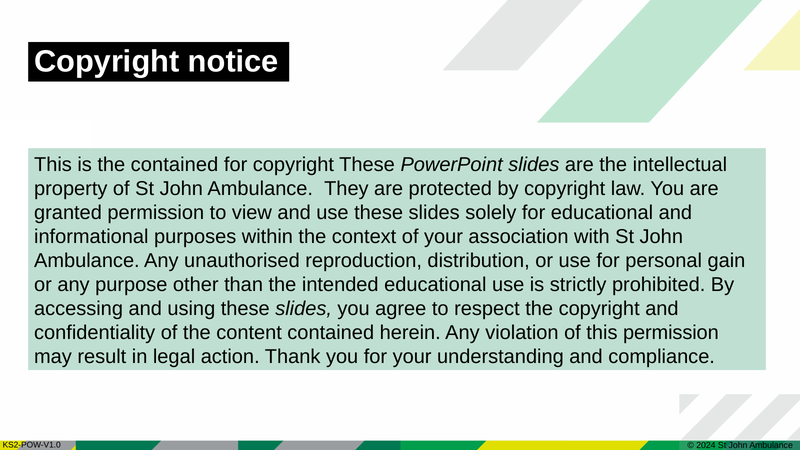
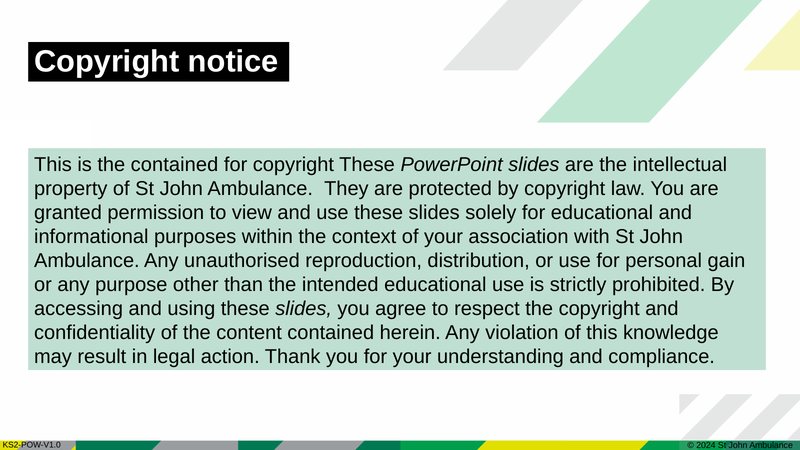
this permission: permission -> knowledge (671, 333)
